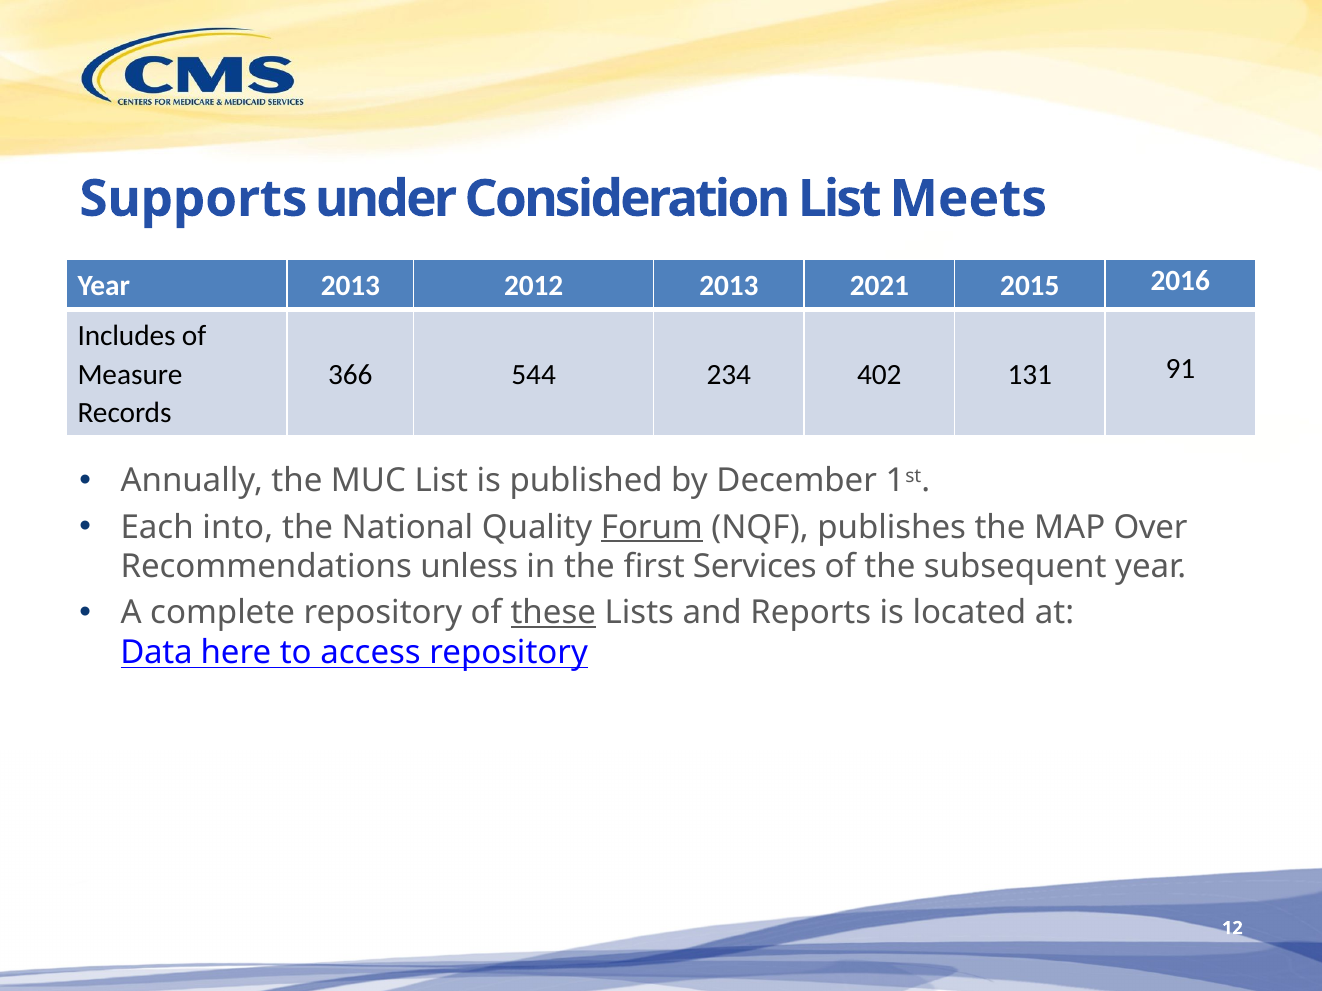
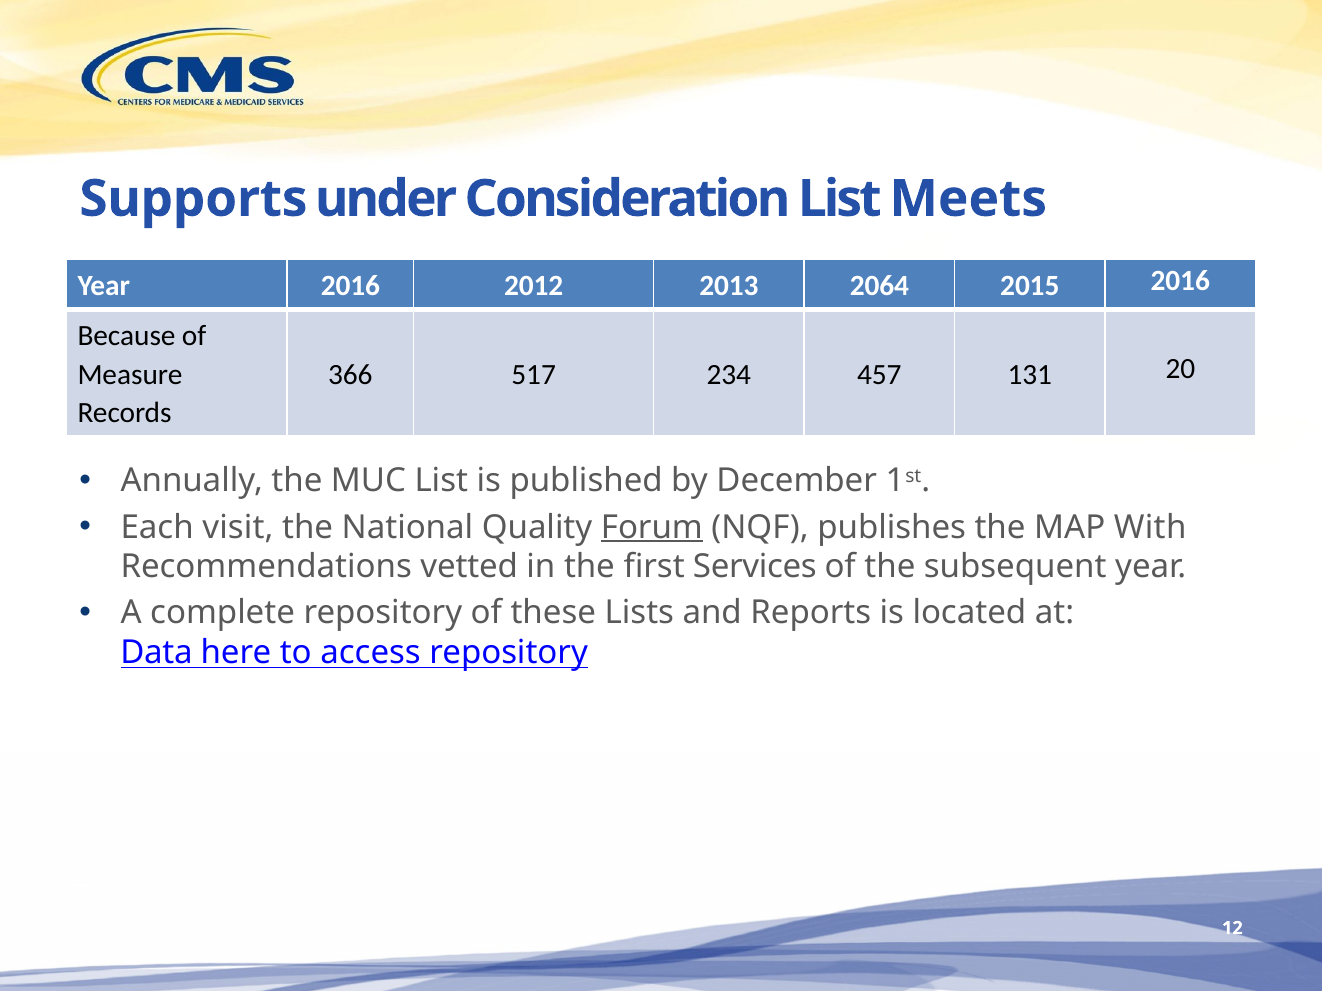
Year 2013: 2013 -> 2016 (350, 286)
2021: 2021 -> 2064 (879, 286)
Includes: Includes -> Because (127, 336)
544: 544 -> 517 (534, 375)
402: 402 -> 457 (879, 375)
91: 91 -> 20 (1180, 369)
into: into -> visit (238, 527)
Over: Over -> With (1150, 527)
unless: unless -> vetted (469, 567)
these underline: present -> none (553, 613)
